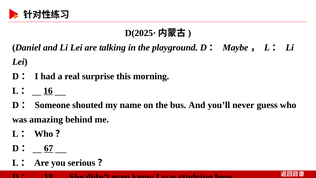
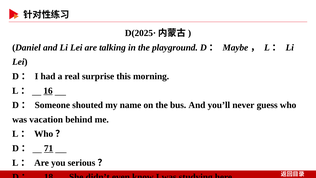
amazing: amazing -> vacation (46, 119)
67: 67 -> 71 (49, 148)
